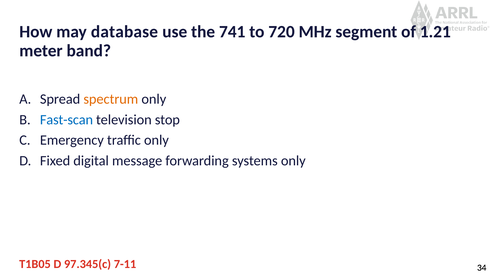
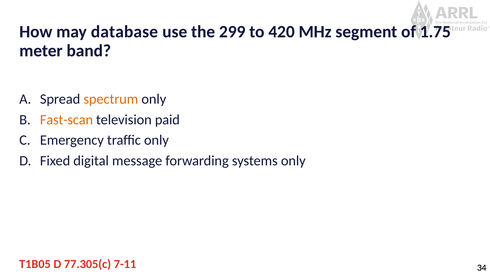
741: 741 -> 299 (232, 32)
720: 720 -> 420 (282, 32)
1.21: 1.21 -> 1.75 (435, 32)
Fast-scan colour: blue -> orange (66, 120)
stop: stop -> paid (167, 120)
97.345(c: 97.345(c -> 77.305(c (88, 264)
